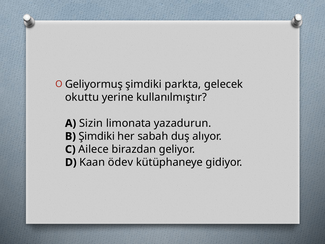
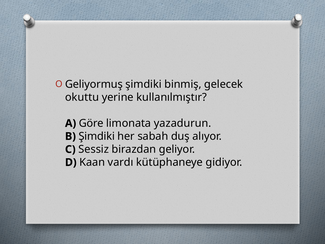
parkta: parkta -> binmiş (183, 84)
Sizin: Sizin -> Göre (91, 123)
Ailece: Ailece -> Sessiz (94, 149)
ödev: ödev -> vardı (121, 162)
